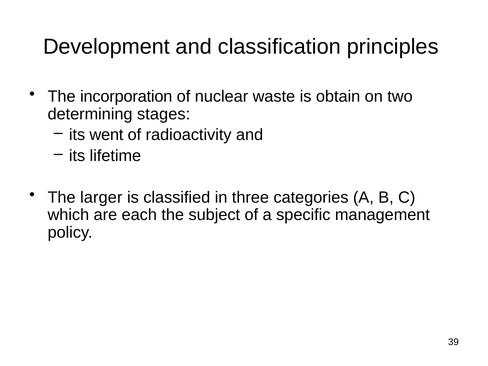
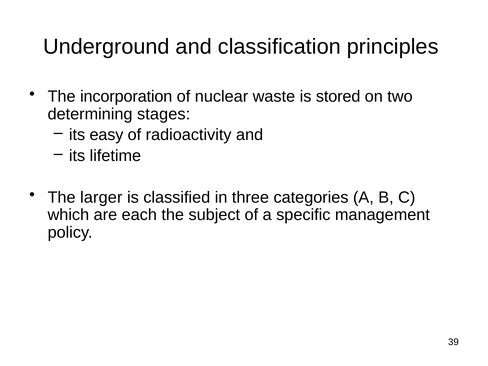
Development: Development -> Underground (106, 47)
obtain: obtain -> stored (338, 97)
went: went -> easy (106, 135)
